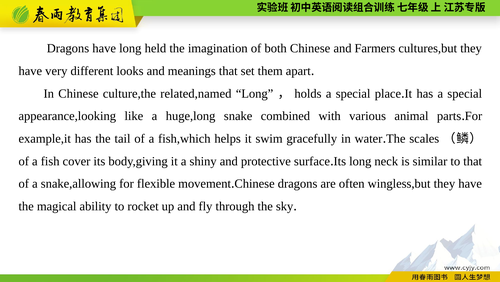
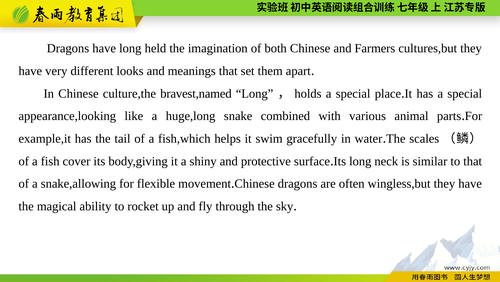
related,named: related,named -> bravest,named (196, 93)
